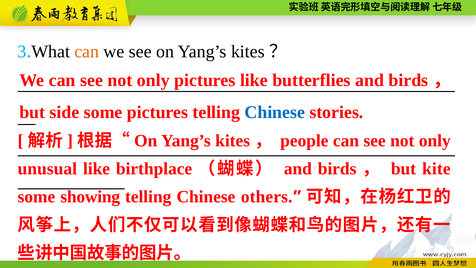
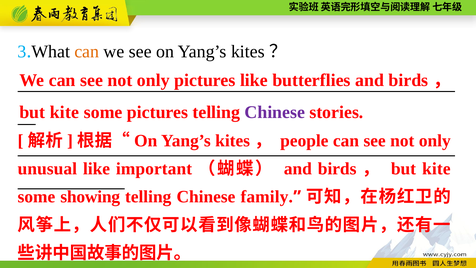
side: side -> kite (64, 112)
Chinese colour: blue -> purple (275, 112)
birthplace: birthplace -> important (154, 169)
others: others -> family (267, 197)
